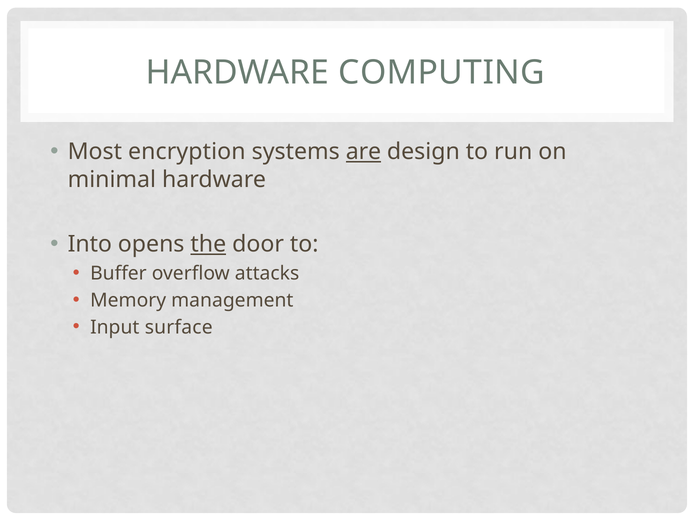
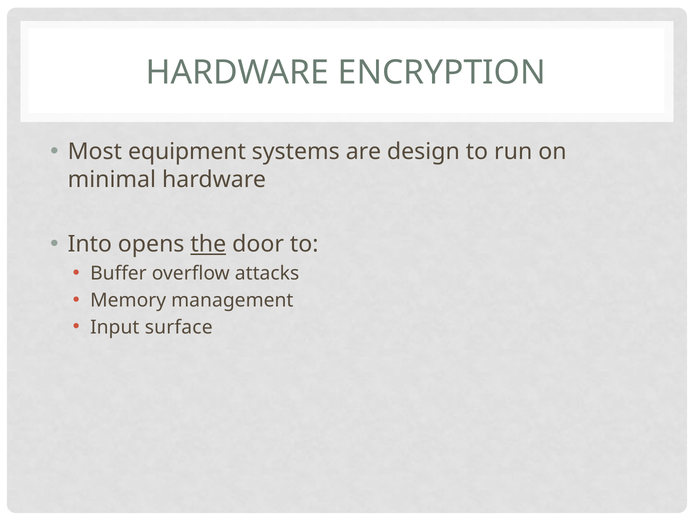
COMPUTING: COMPUTING -> ENCRYPTION (442, 73)
encryption: encryption -> equipment (187, 152)
are underline: present -> none (363, 152)
